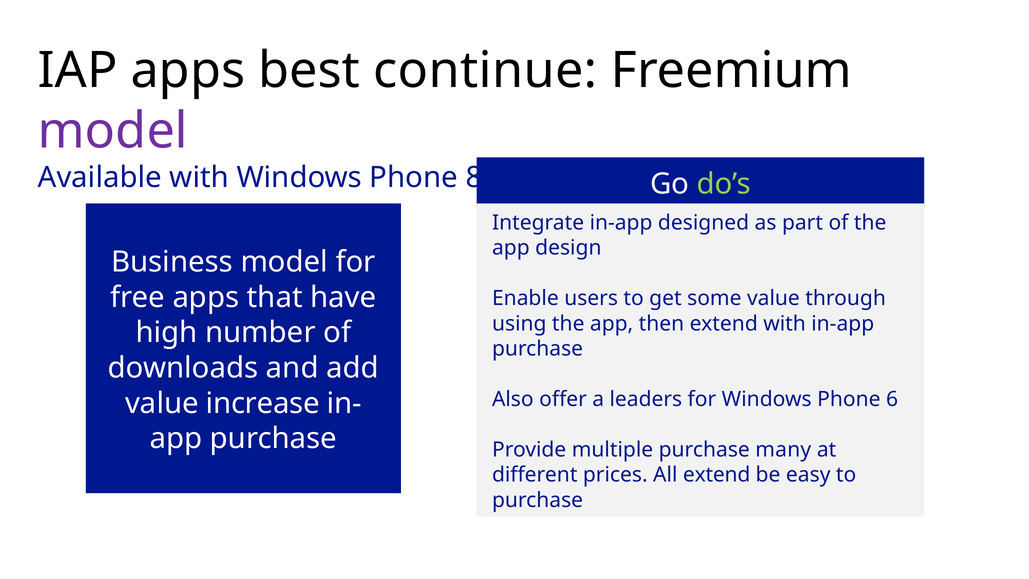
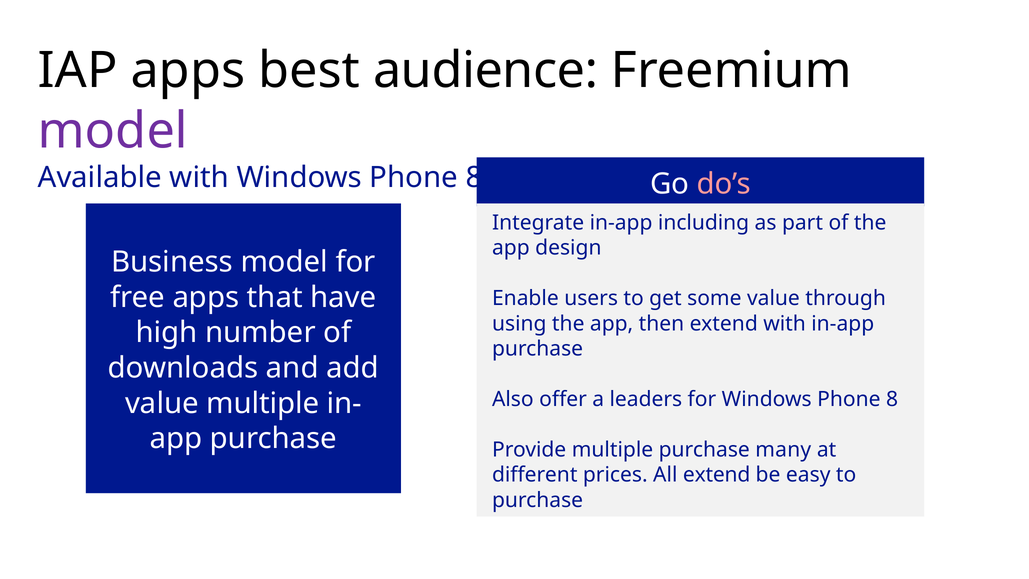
continue: continue -> audience (486, 71)
do’s colour: light green -> pink (724, 184)
designed: designed -> including (704, 223)
for Windows Phone 6: 6 -> 8 (892, 399)
value increase: increase -> multiple (263, 403)
